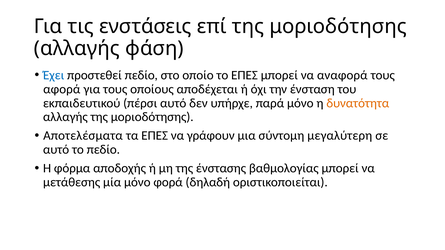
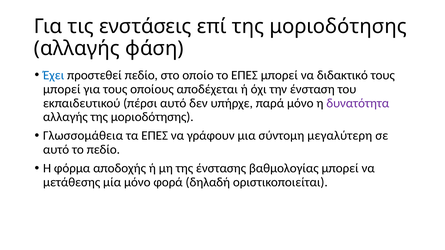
αναφορά: αναφορά -> διδακτικό (342, 75)
αφορά: αφορά -> μπορεί (62, 89)
δυνατότητα colour: orange -> purple (358, 103)
Αποτελέσματα: Αποτελέσματα -> Γλωσσομάθεια (83, 136)
